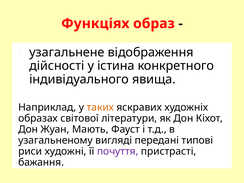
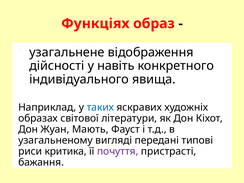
істина: істина -> навіть (116, 66)
таких colour: orange -> blue (100, 107)
художні: художні -> критика (66, 151)
